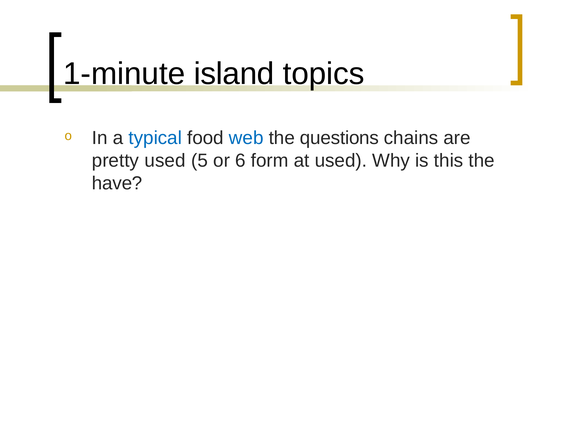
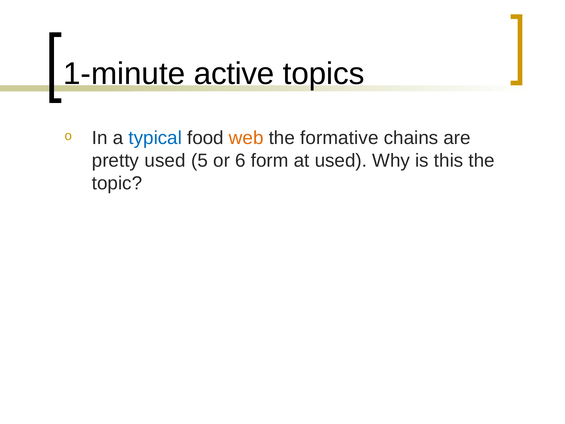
island: island -> active (234, 74)
web colour: blue -> orange (246, 138)
questions: questions -> formative (339, 138)
have: have -> topic (117, 183)
